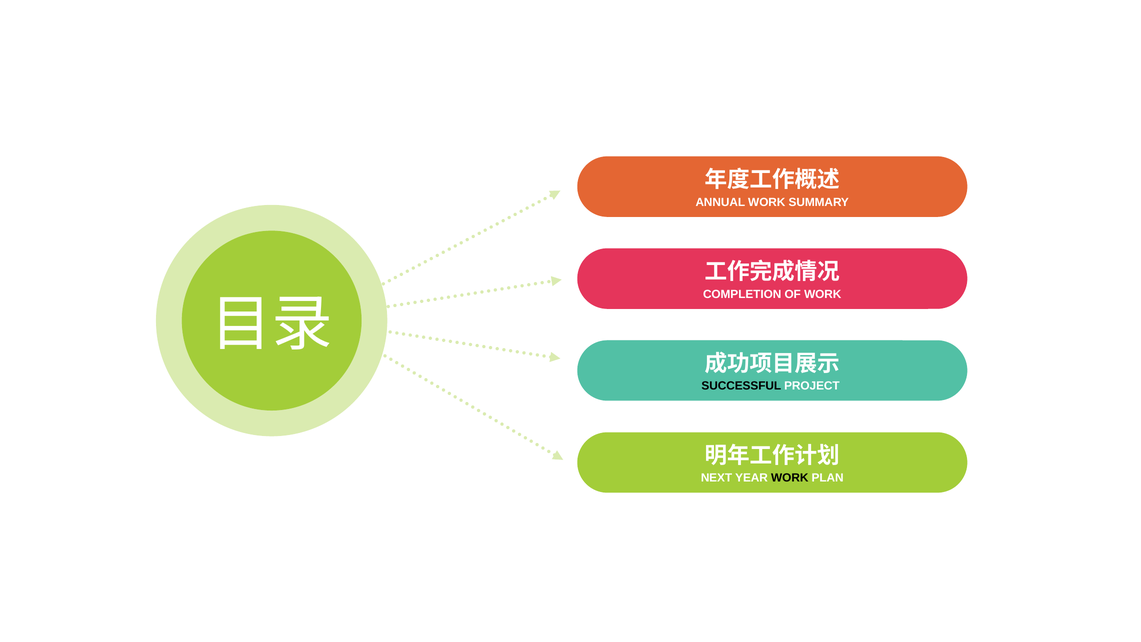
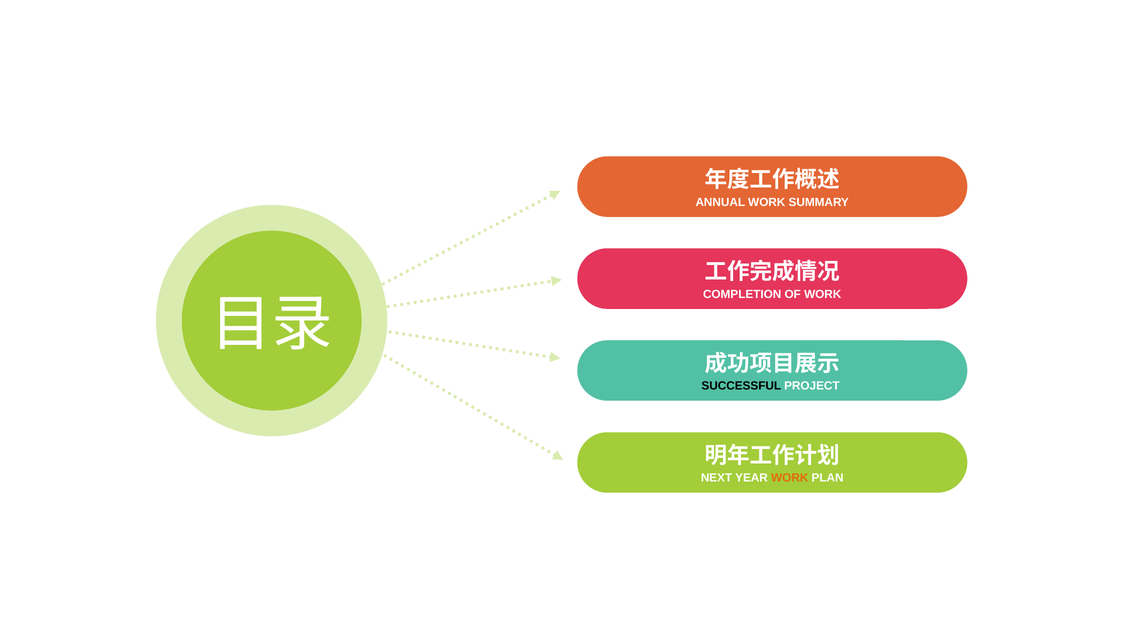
WORK colour: black -> orange (790, 478)
